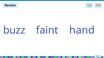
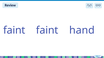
buzz: buzz -> faint (14, 31)
